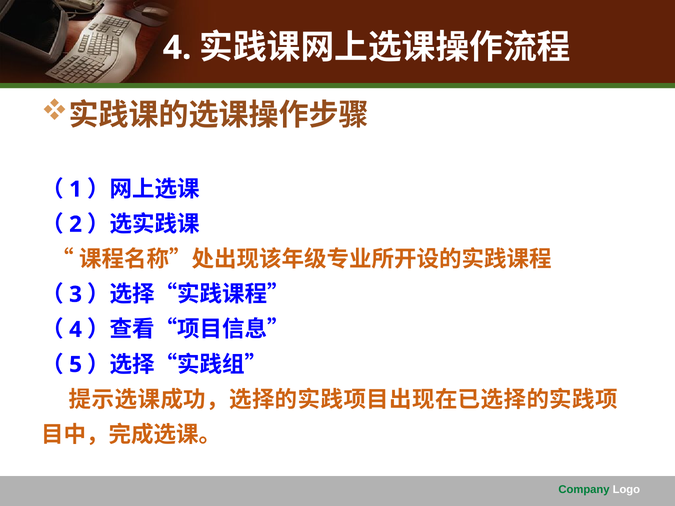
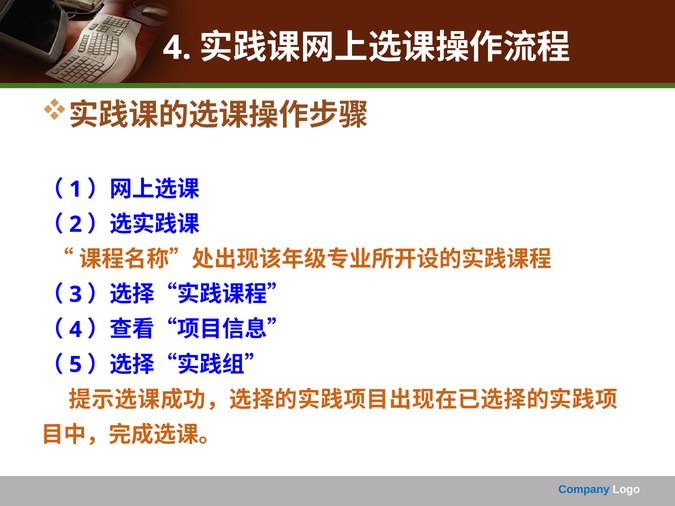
Company colour: green -> blue (584, 490)
